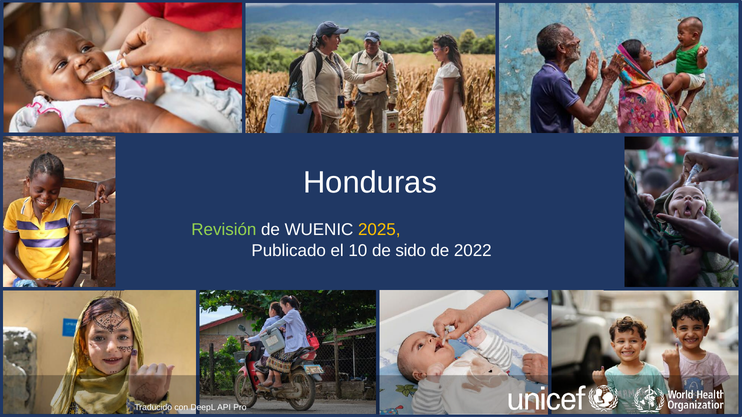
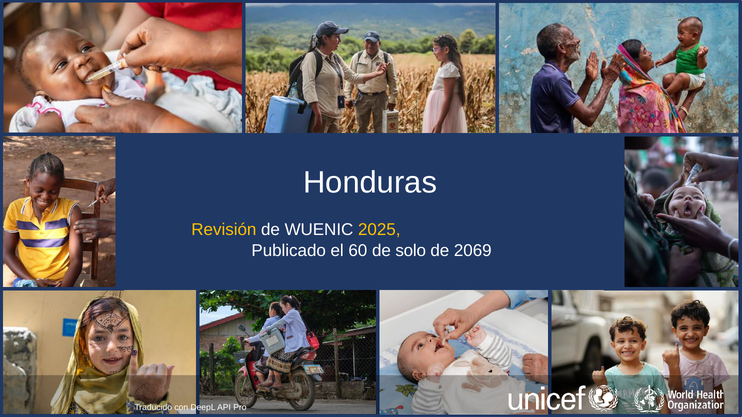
Revisión colour: light green -> yellow (224, 230)
10: 10 -> 60 (358, 251)
sido: sido -> solo (411, 251)
2022: 2022 -> 2069 (473, 251)
